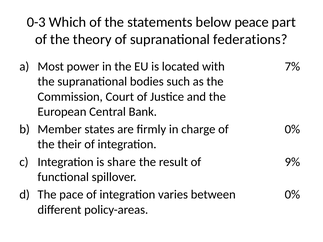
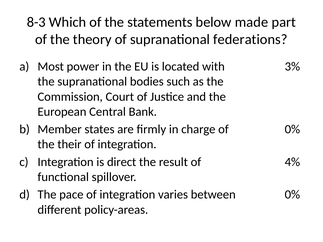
0-3: 0-3 -> 8-3 (36, 22)
peace: peace -> made (252, 22)
7%: 7% -> 3% (292, 67)
share: share -> direct (122, 162)
9%: 9% -> 4% (292, 162)
